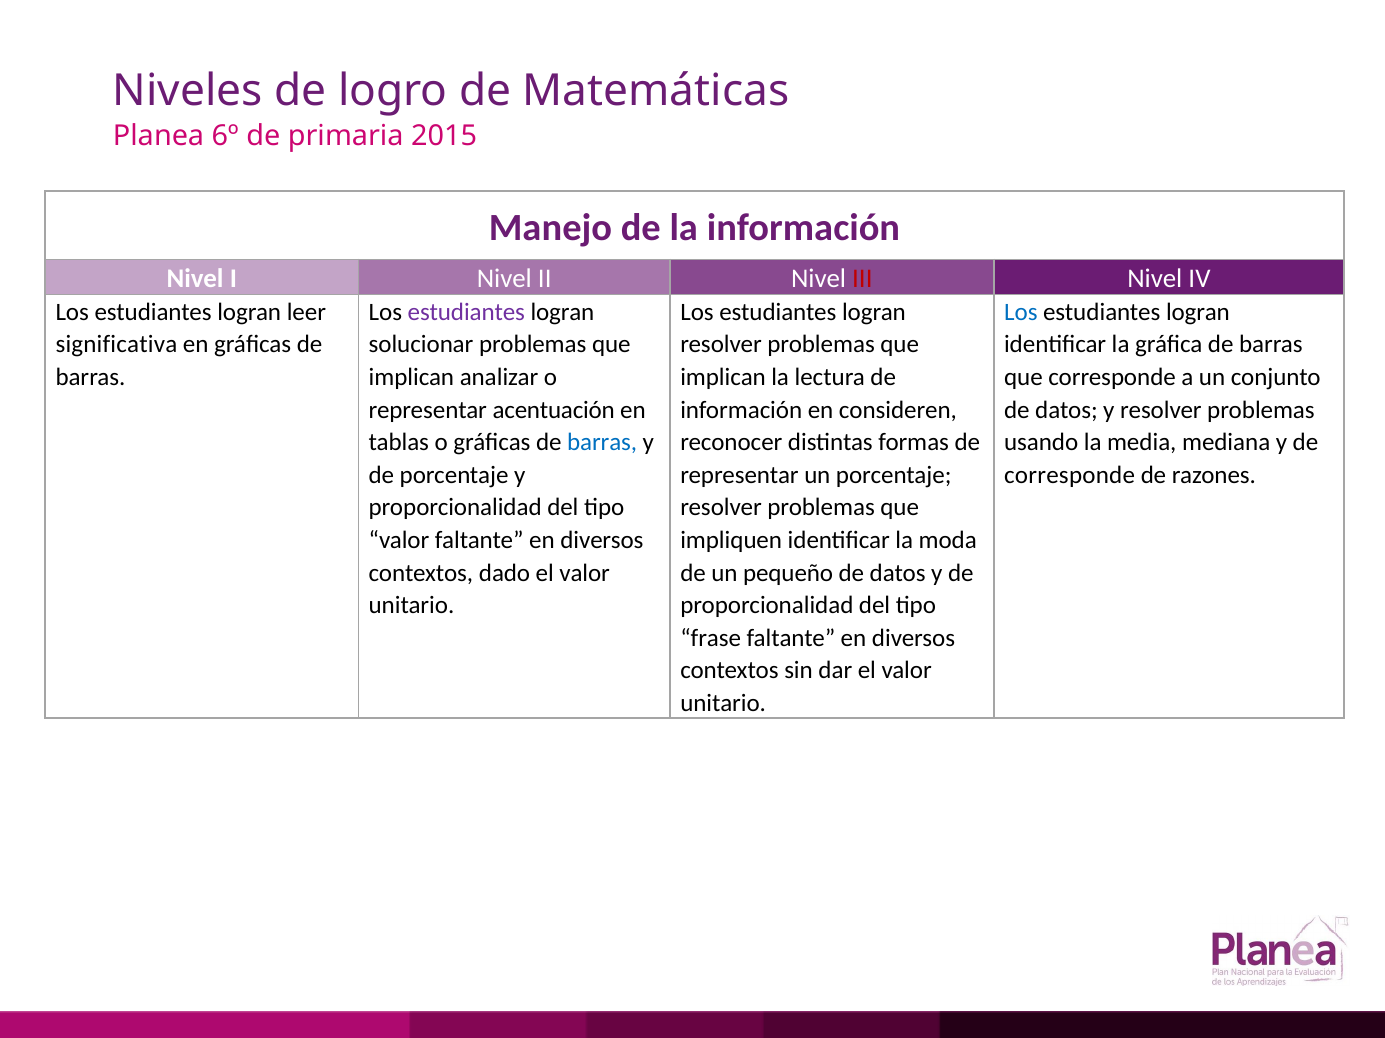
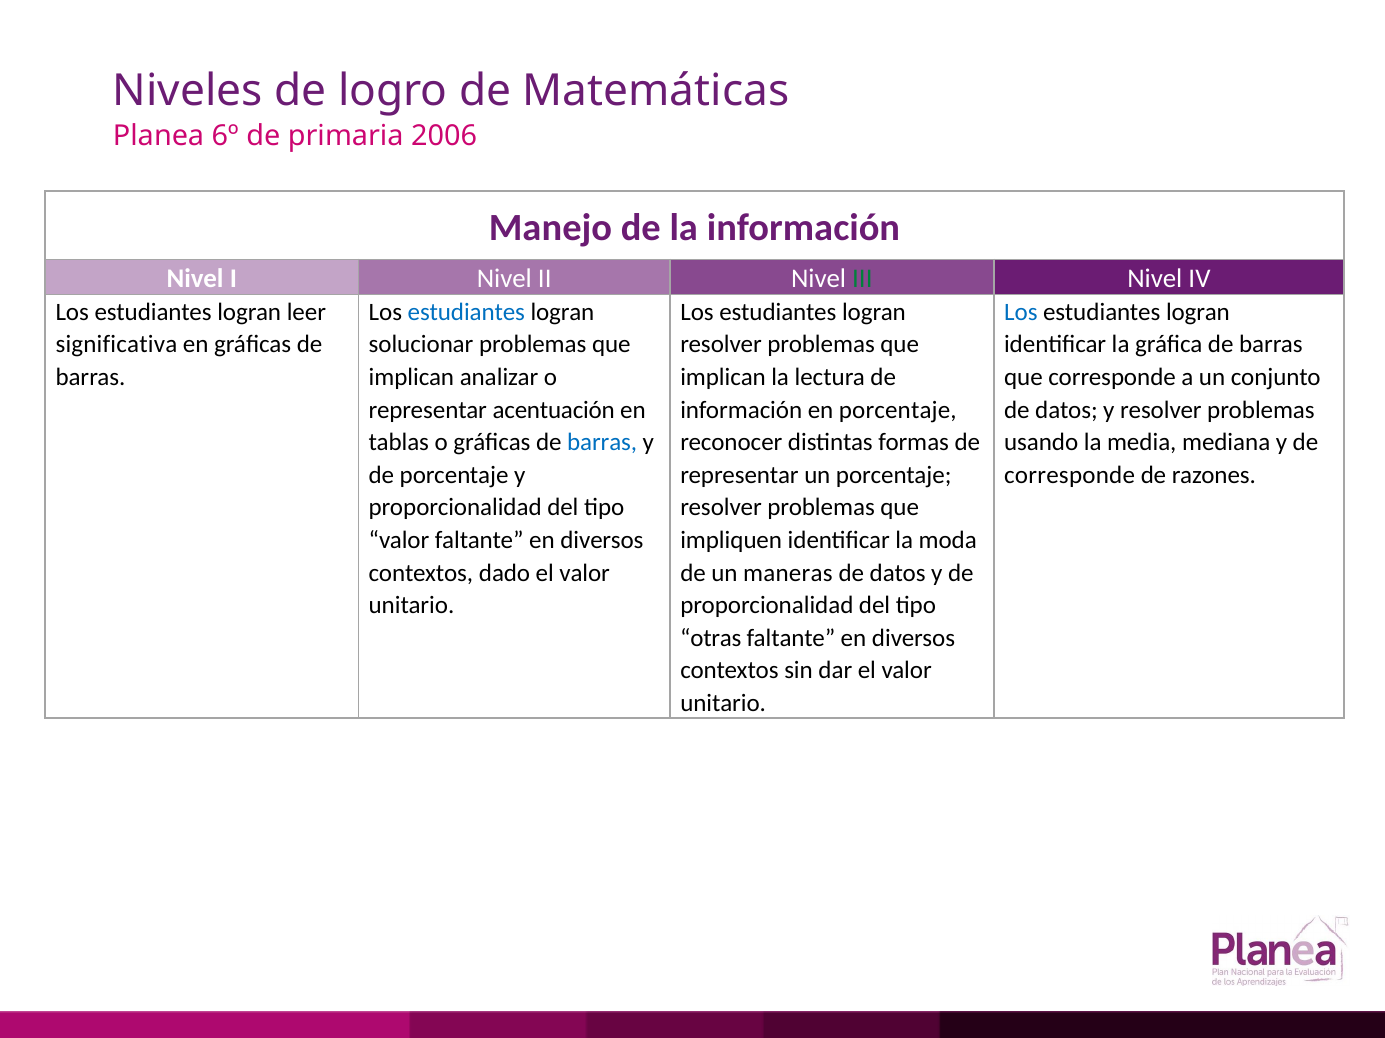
2015: 2015 -> 2006 (444, 136)
III colour: red -> green (862, 279)
estudiantes colour: purple -> blue (466, 312)
en consideren: consideren -> porcentaje (898, 410)
pequeño: pequeño -> maneras (788, 573)
frase: frase -> otras (711, 638)
